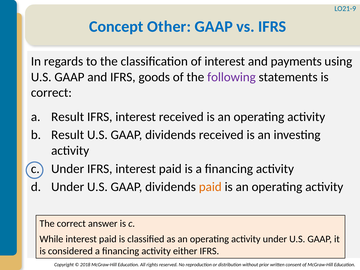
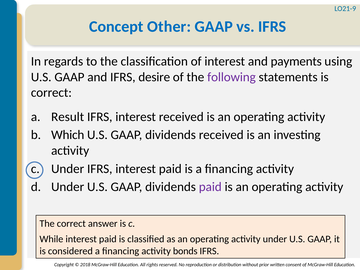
goods: goods -> desire (154, 77)
Result: Result -> Which (68, 135)
paid colour: orange -> purple (210, 187)
either: either -> bonds (185, 251)
